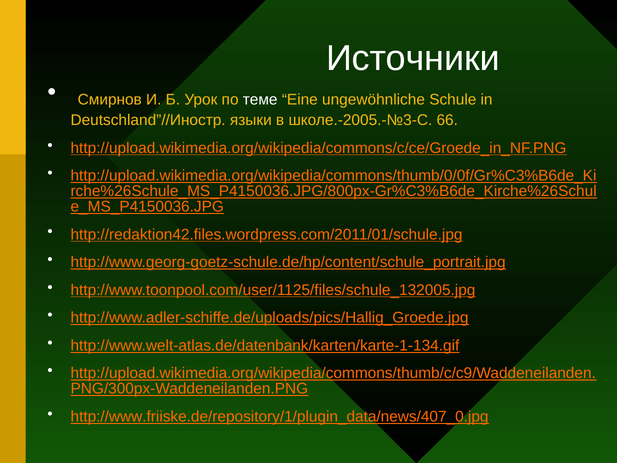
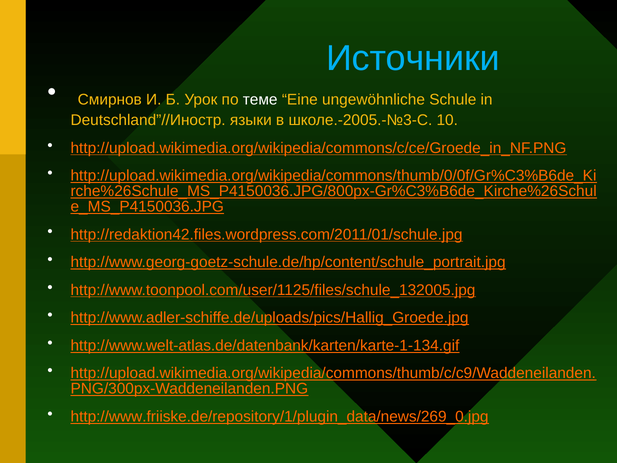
Источники colour: white -> light blue (413, 58)
66: 66 -> 10 (447, 120)
http://www.friiske.de/repository/1/plugin_data/news/407_0.jpg: http://www.friiske.de/repository/1/plugin_data/news/407_0.jpg -> http://www.friiske.de/repository/1/plugin_data/news/269_0.jpg (280, 416)
